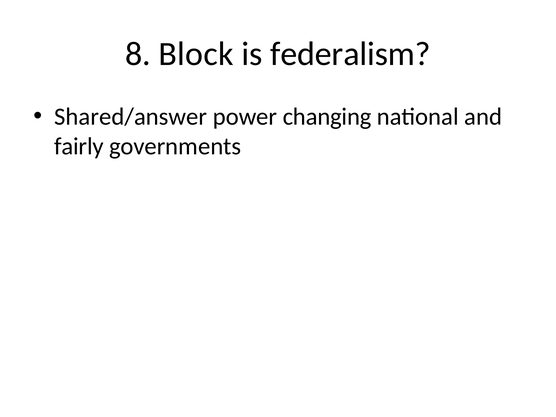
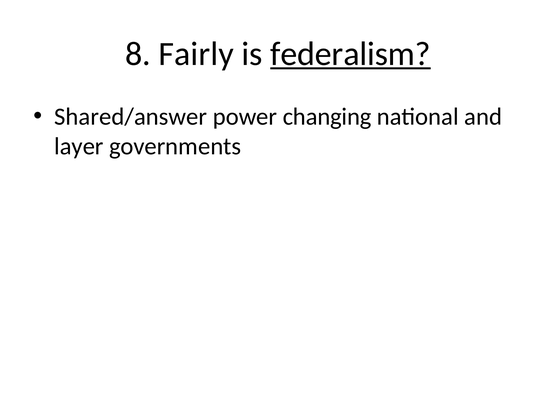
Block: Block -> Fairly (196, 54)
federalism underline: none -> present (350, 54)
fairly: fairly -> layer (79, 146)
